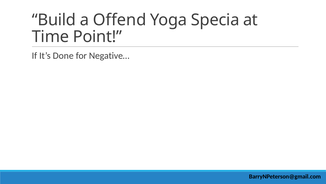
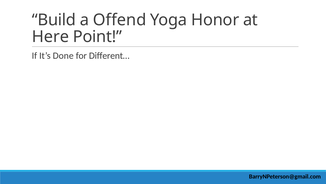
Specia: Specia -> Honor (215, 20)
Time: Time -> Here (50, 37)
Negative…: Negative… -> Different… (109, 56)
